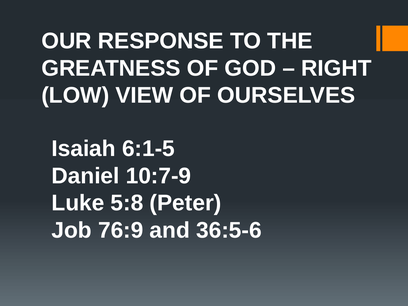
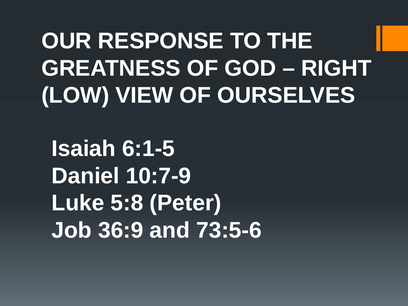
76:9: 76:9 -> 36:9 (121, 230)
36:5-6: 36:5-6 -> 73:5-6 (229, 230)
